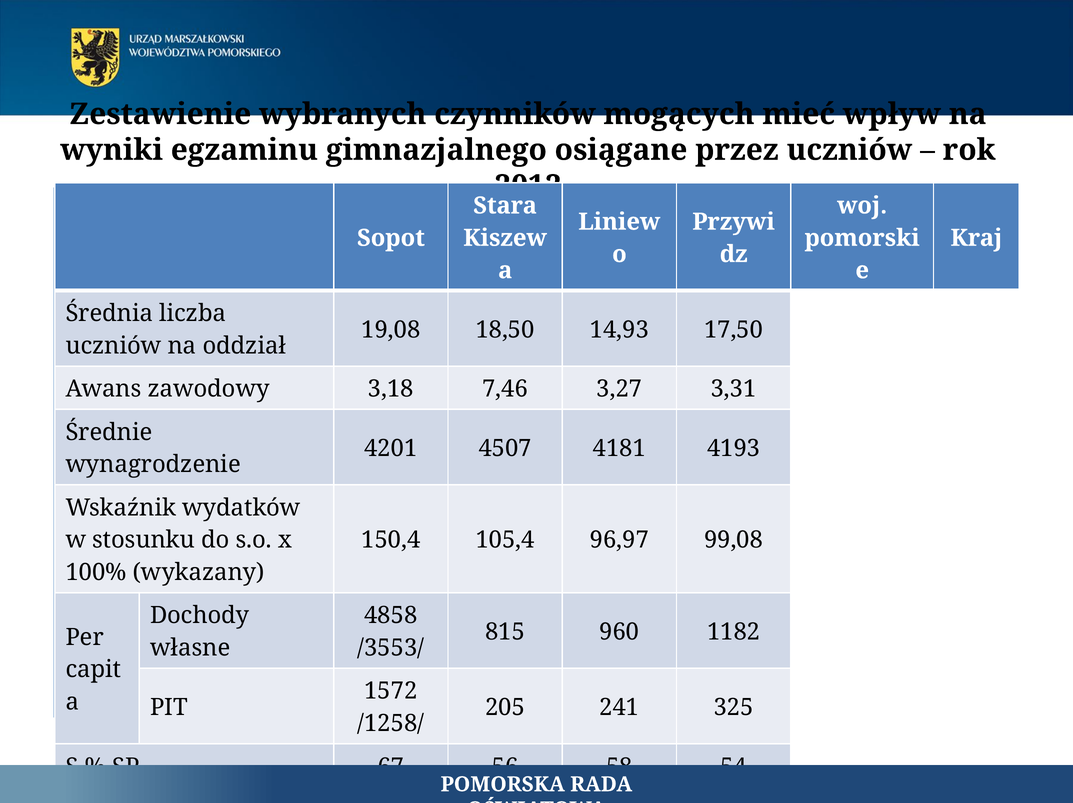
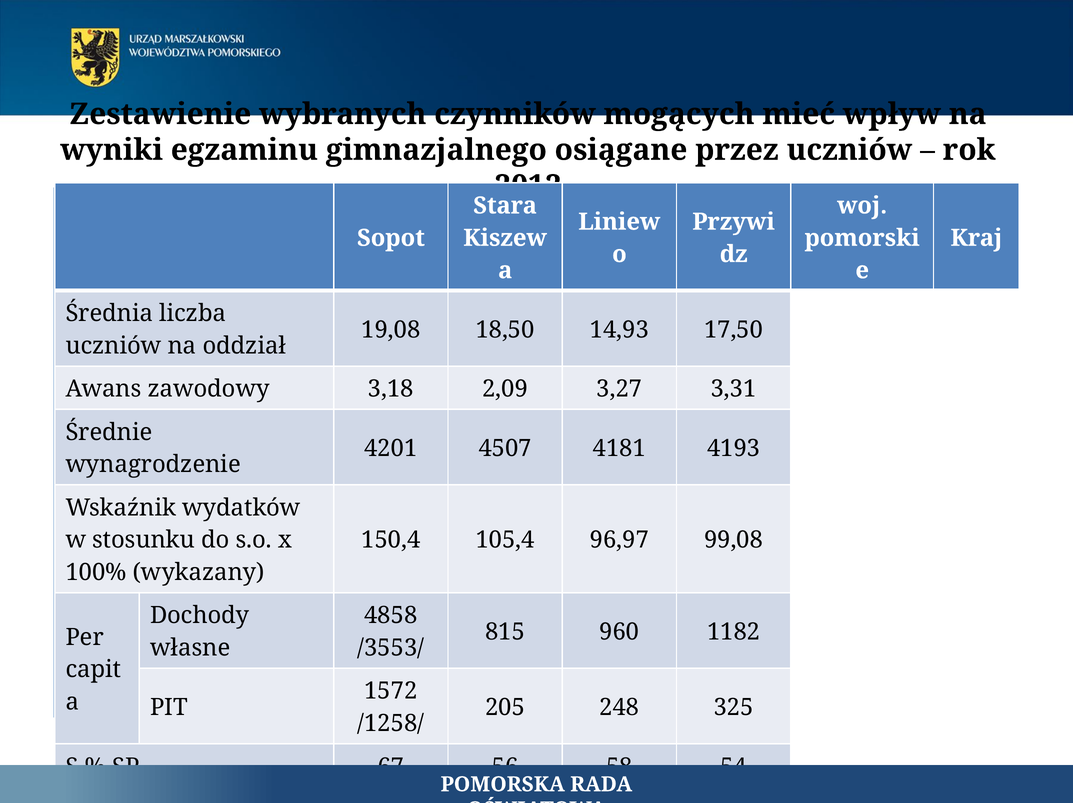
7,46: 7,46 -> 2,09 (505, 389)
241: 241 -> 248 (619, 707)
